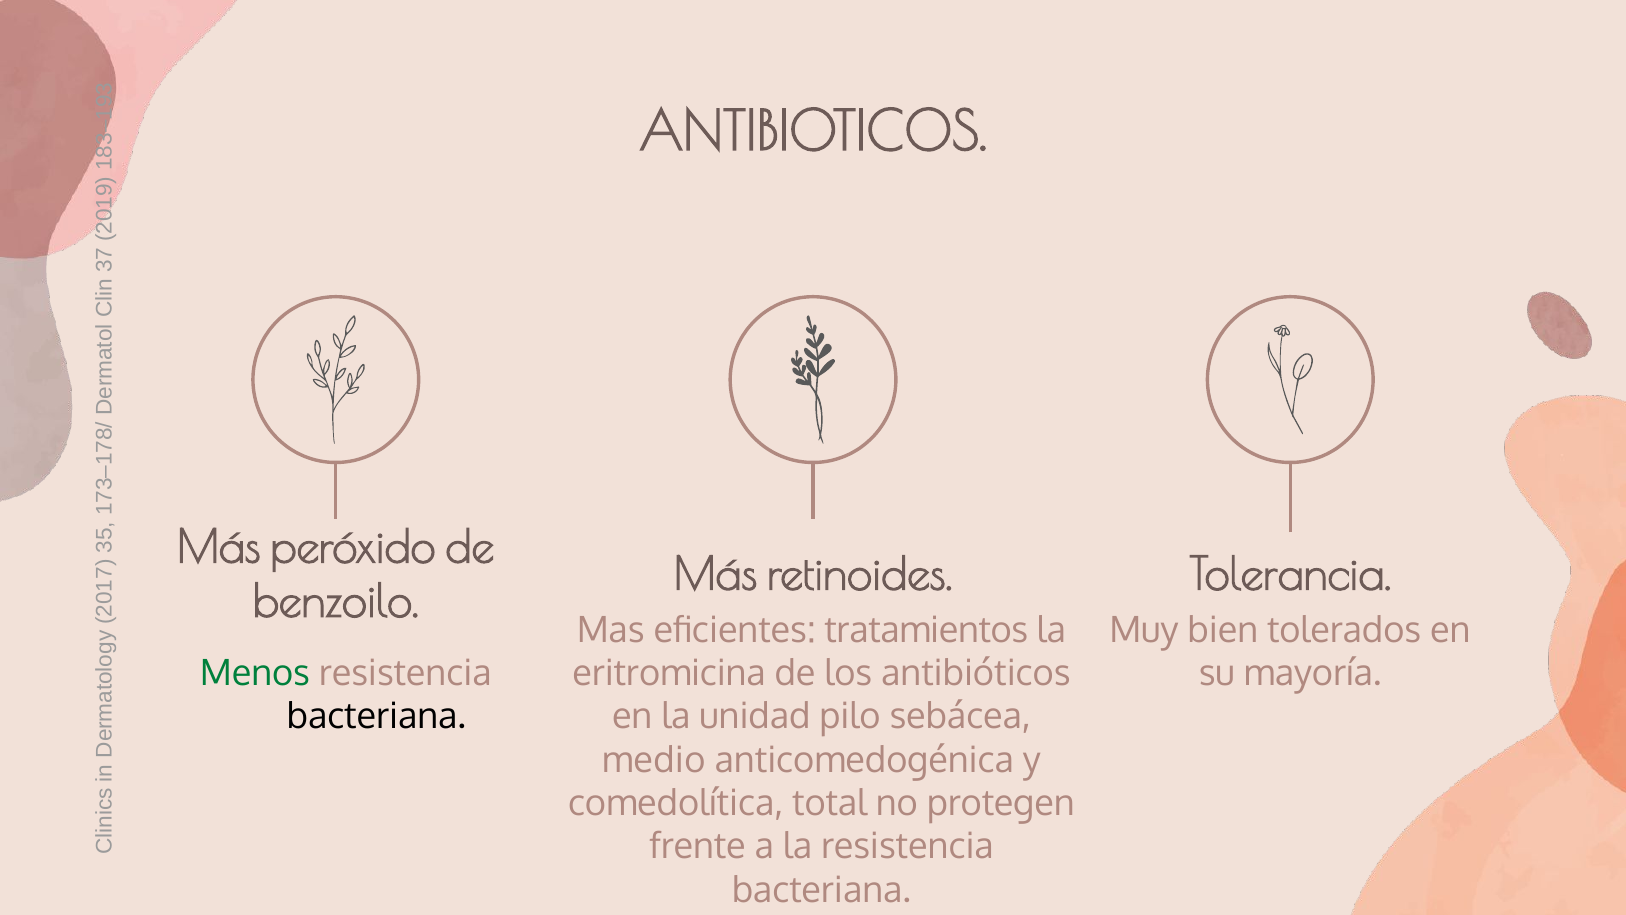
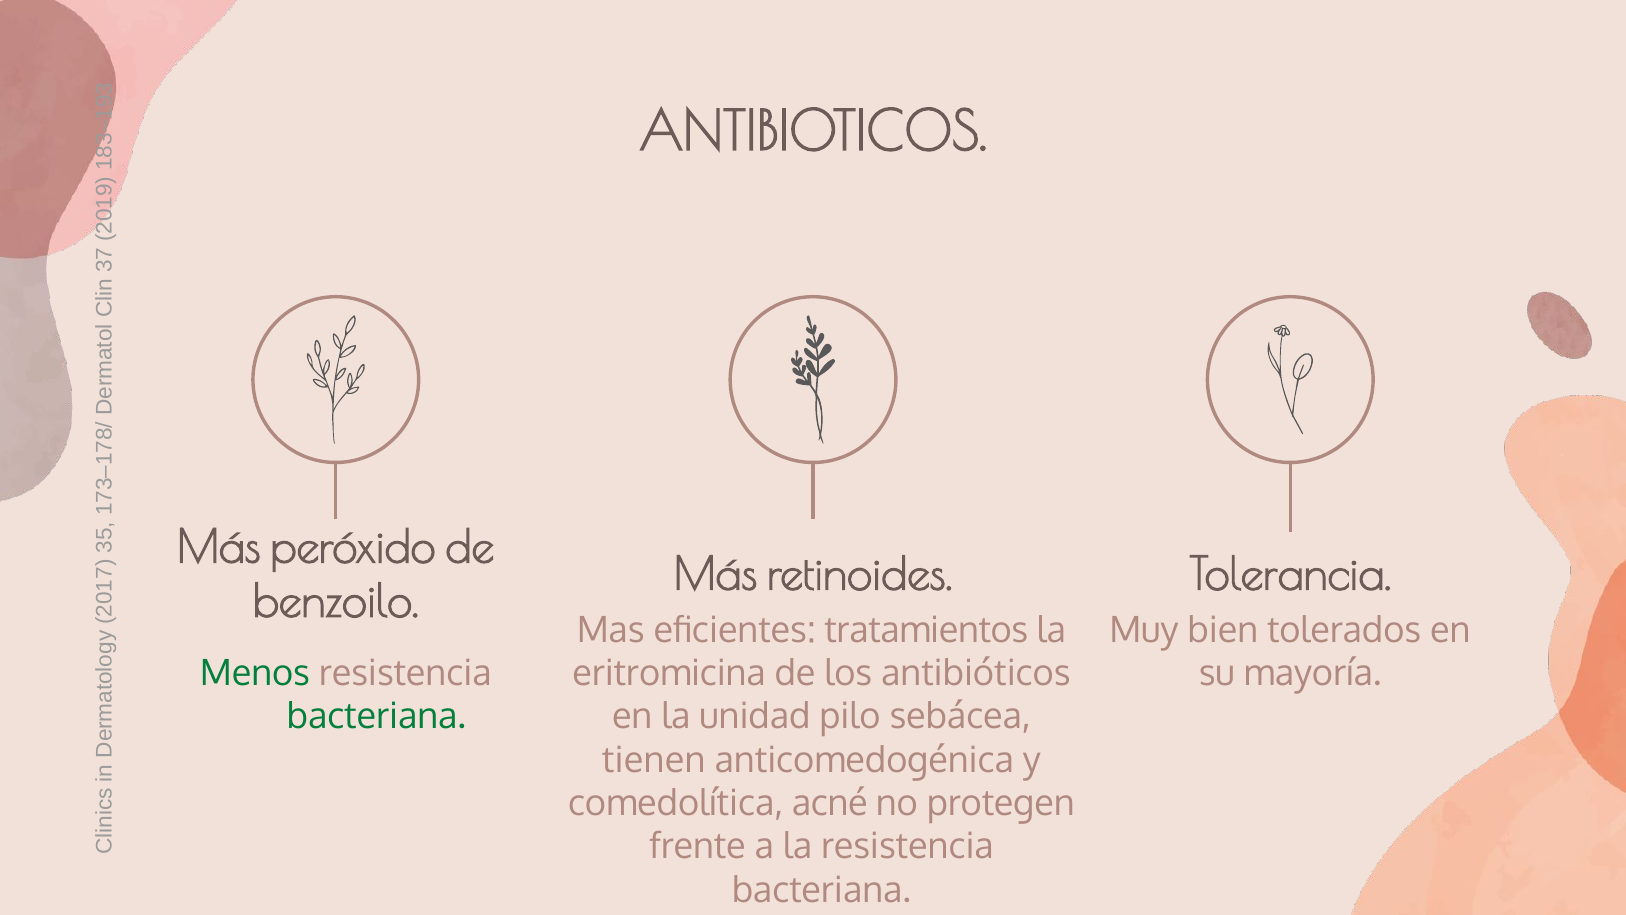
bacteriana colour: black -> green (376, 717)
medio: medio -> tienen (654, 760)
total: total -> acné (830, 803)
